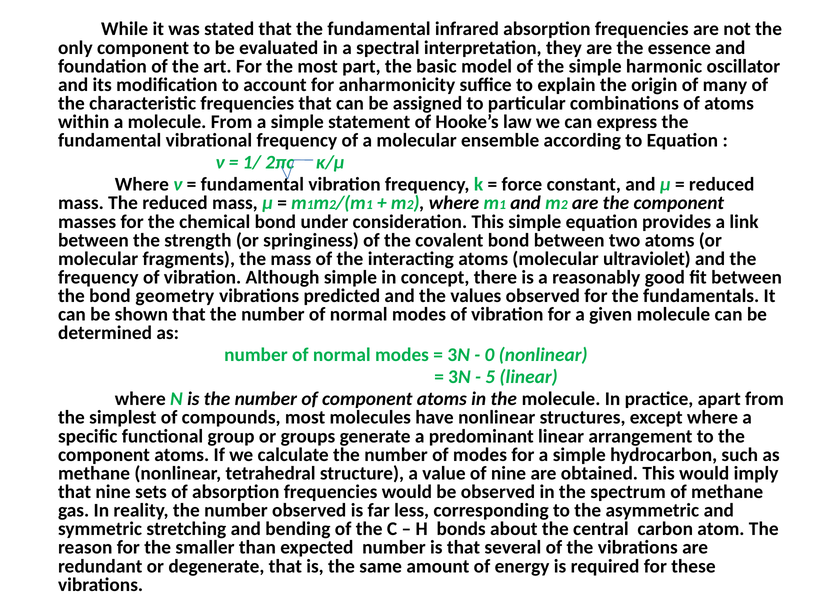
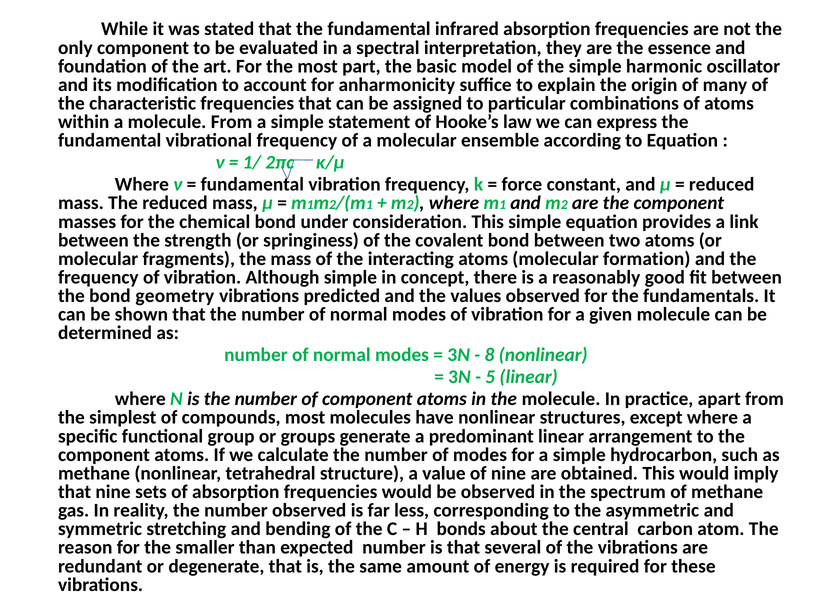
ultraviolet: ultraviolet -> formation (647, 259)
0: 0 -> 8 (489, 355)
